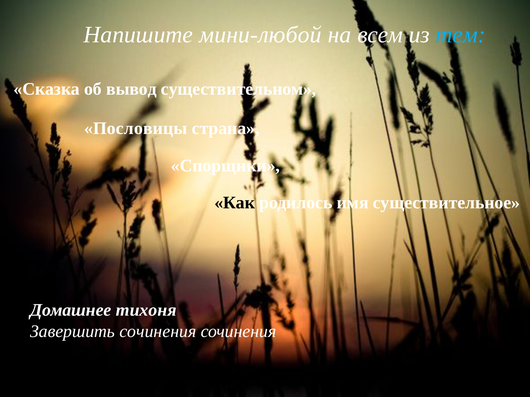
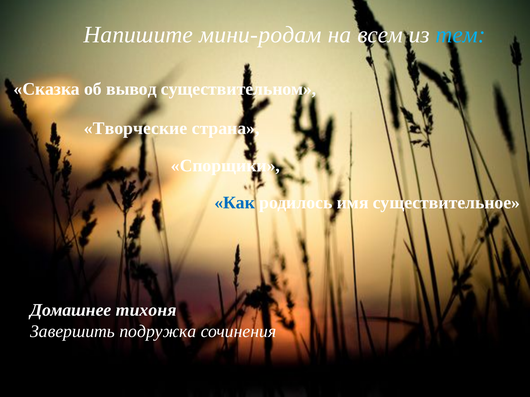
мини-любой: мини-любой -> мини-родам (260, 35)
Пословицы: Пословицы -> Творческие (136, 129)
Как colour: black -> blue (235, 203)
Завершить сочинения: сочинения -> подружка (158, 332)
